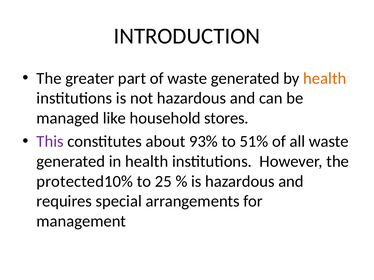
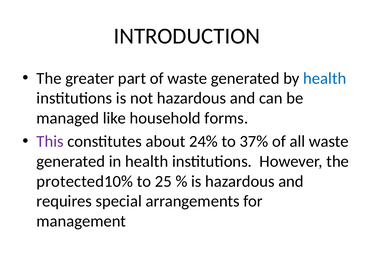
health colour: orange -> blue (325, 78)
stores: stores -> forms (226, 118)
93%: 93% -> 24% (203, 142)
51%: 51% -> 37% (254, 142)
